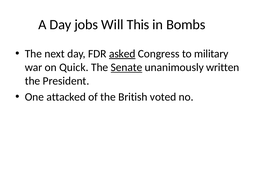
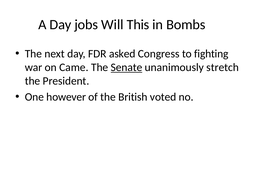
asked underline: present -> none (122, 53)
military: military -> fighting (211, 53)
Quick: Quick -> Came (74, 67)
written: written -> stretch (223, 67)
attacked: attacked -> however (66, 97)
